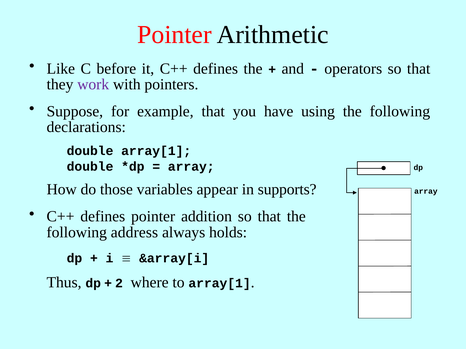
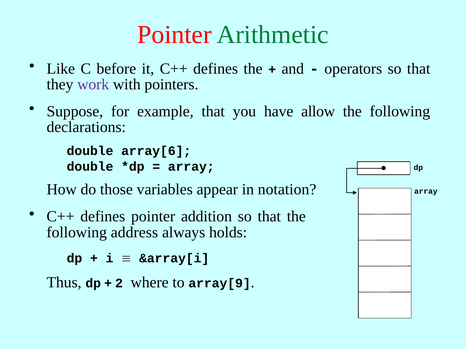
Arithmetic colour: black -> green (273, 35)
using: using -> allow (318, 111)
double array[1: array[1 -> array[6 (156, 151)
supports: supports -> notation (287, 190)
to array[1: array[1 -> array[9 (220, 284)
